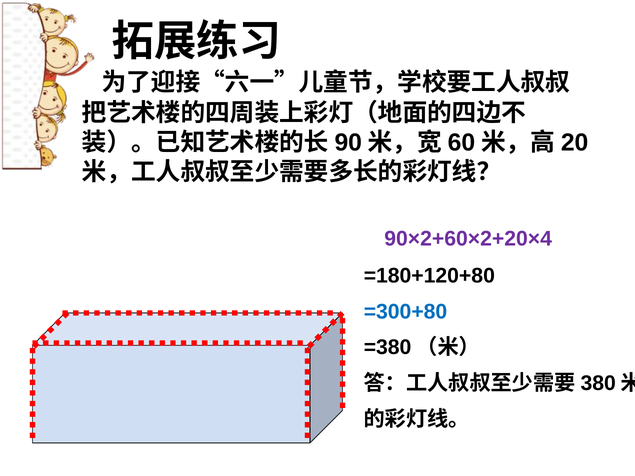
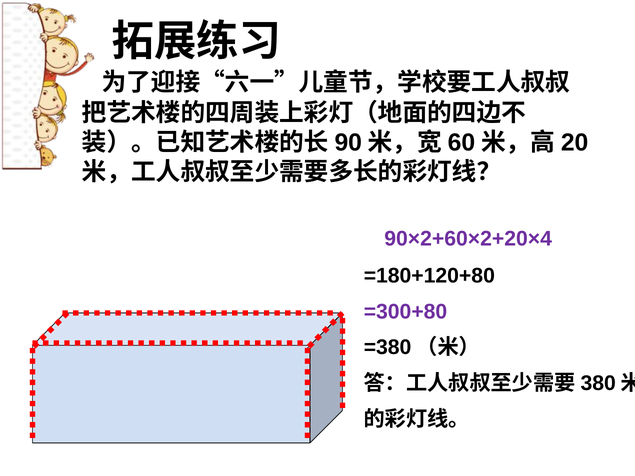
=300+80 colour: blue -> purple (406, 312)
